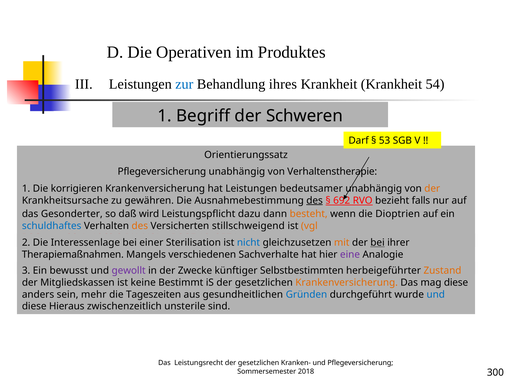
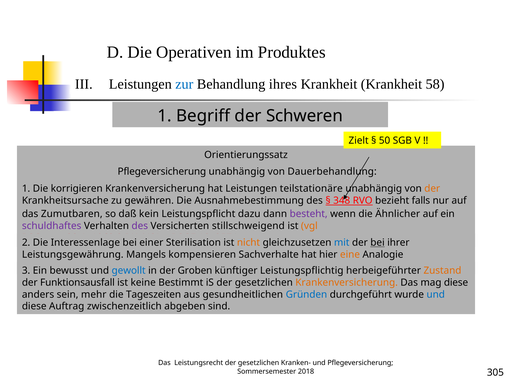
54: 54 -> 58 (435, 84)
Darf: Darf -> Zielt (359, 141)
53: 53 -> 50 (385, 141)
Verhaltenstherapie: Verhaltenstherapie -> Dauerbehandlung (332, 172)
bedeutsamer: bedeutsamer -> teilstationäre (311, 188)
des underline: present -> none (315, 200)
692: 692 -> 348 (342, 200)
Gesonderter: Gesonderter -> Zumutbaren (72, 214)
wird: wird -> kein (149, 214)
besteht colour: orange -> purple (309, 214)
Dioptrien: Dioptrien -> Ähnlicher (398, 214)
schuldhaftes colour: blue -> purple (52, 226)
des colour: orange -> purple (140, 226)
nicht colour: blue -> orange (249, 242)
mit colour: orange -> blue (342, 242)
Therapiemaßnahmen: Therapiemaßnahmen -> Leistungsgewährung (73, 254)
verschiedenen: verschiedenen -> kompensieren (202, 254)
eine colour: purple -> orange (350, 254)
gewollt colour: purple -> blue (129, 271)
Zwecke: Zwecke -> Groben (195, 271)
Selbstbestimmten: Selbstbestimmten -> Leistungspflichtig (302, 271)
Mitgliedskassen: Mitgliedskassen -> Funktionsausfall (77, 282)
Hieraus: Hieraus -> Auftrag (67, 306)
unsterile: unsterile -> abgeben (185, 306)
300: 300 -> 305 (495, 372)
